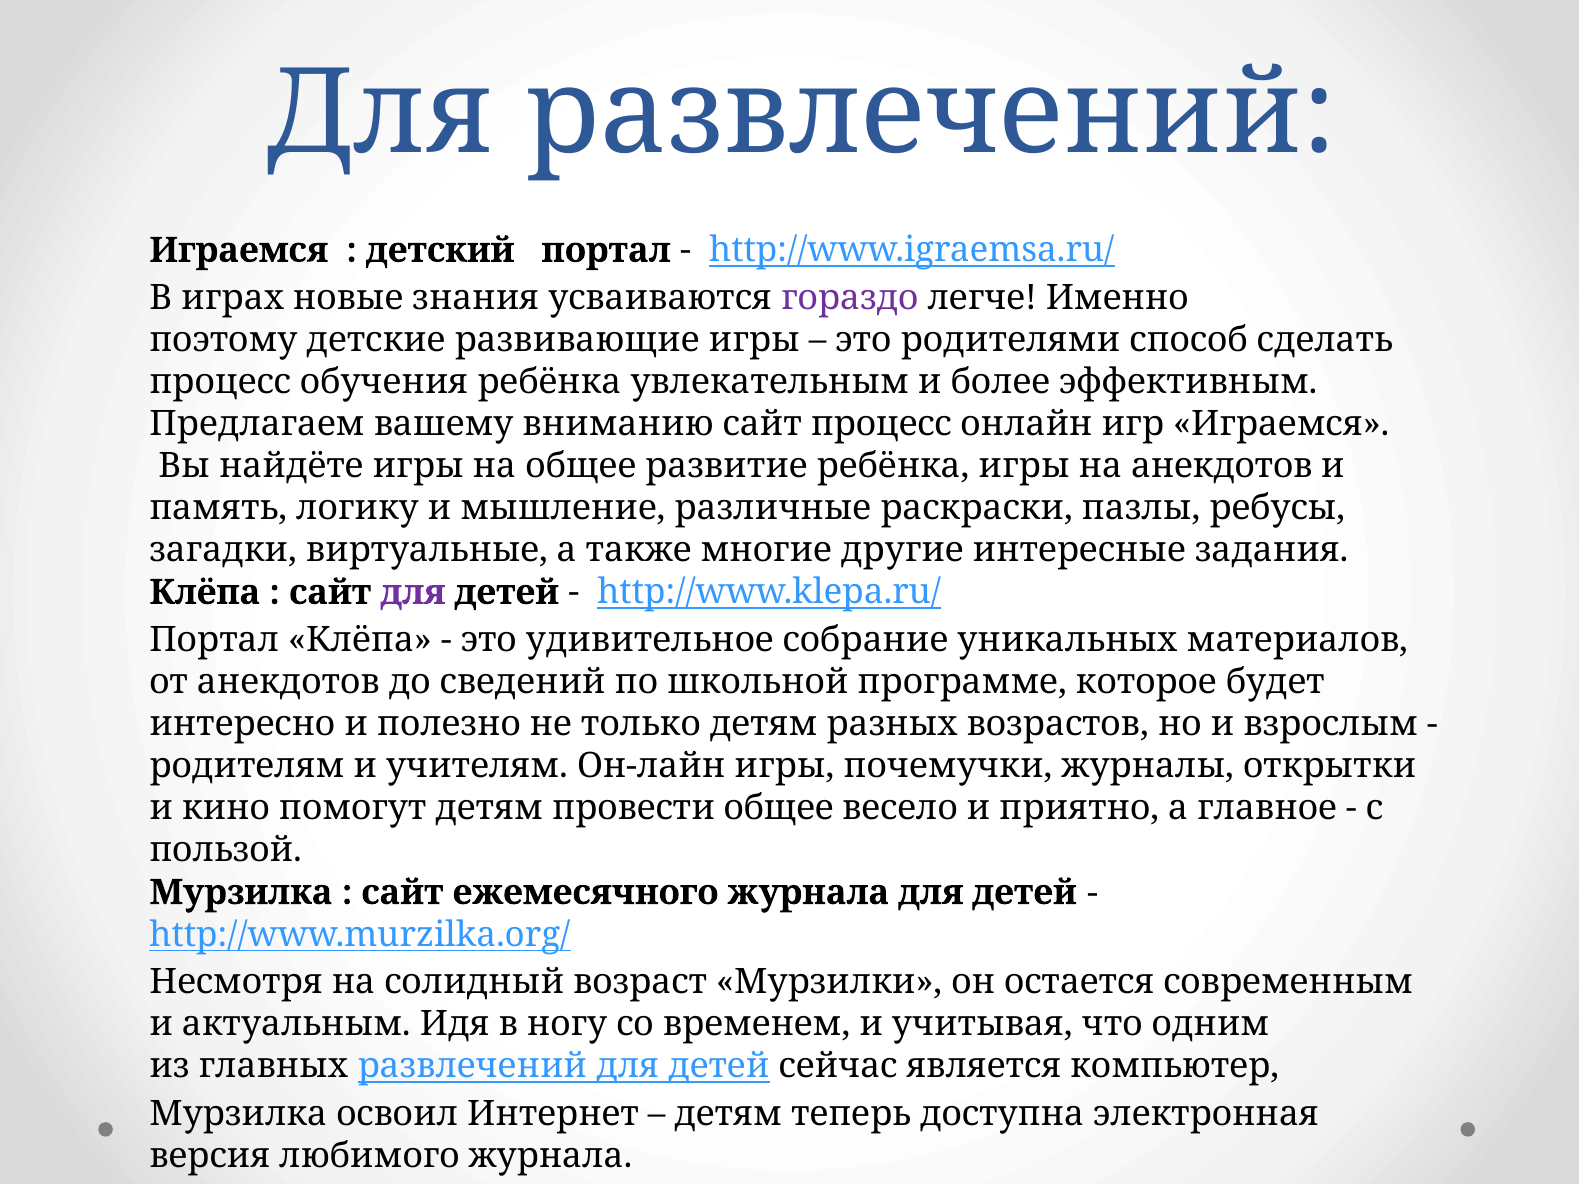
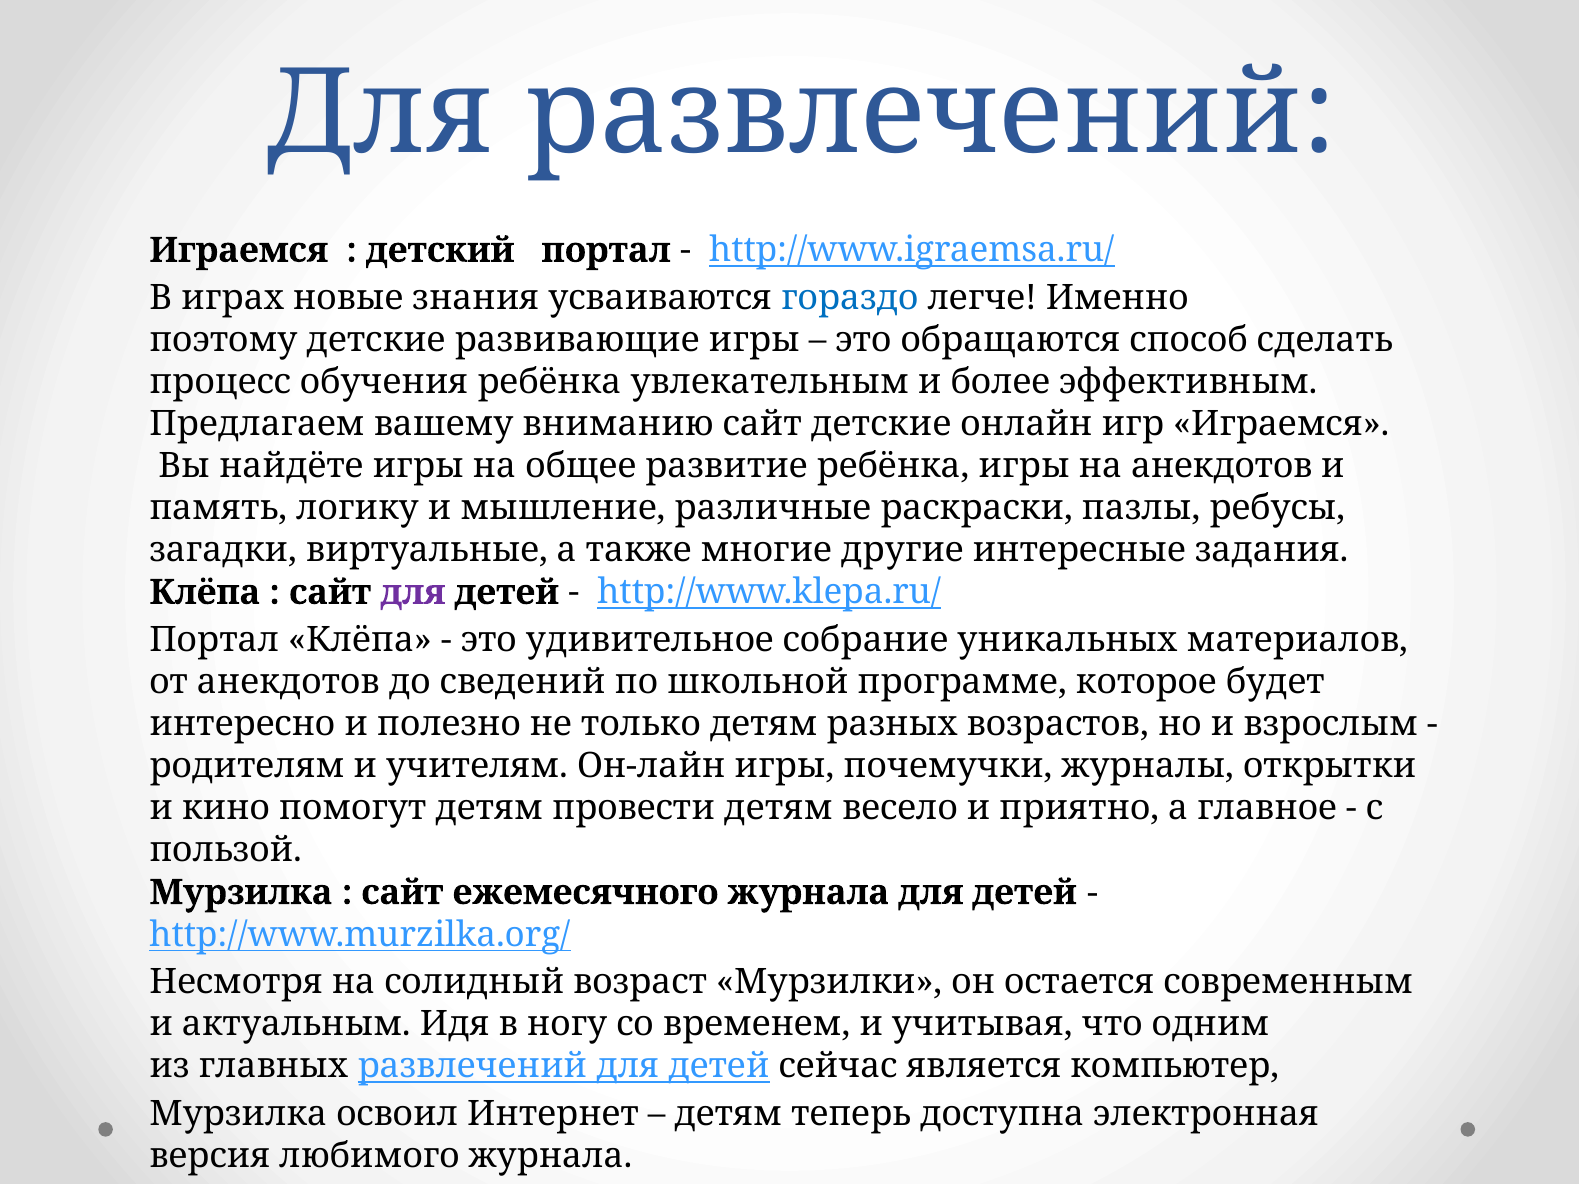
гораздо colour: purple -> blue (850, 298)
родителями: родителями -> обращаются (1011, 340)
сайт процесс: процесс -> детские (881, 424)
провести общее: общее -> детям (778, 808)
